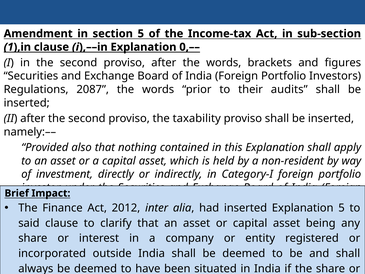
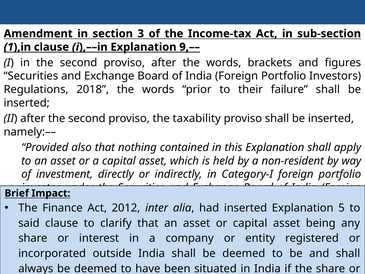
section 5: 5 -> 3 (141, 34)
0,––: 0,–– -> 9,–– (190, 47)
2087: 2087 -> 2018 (93, 89)
audits: audits -> failure (289, 89)
